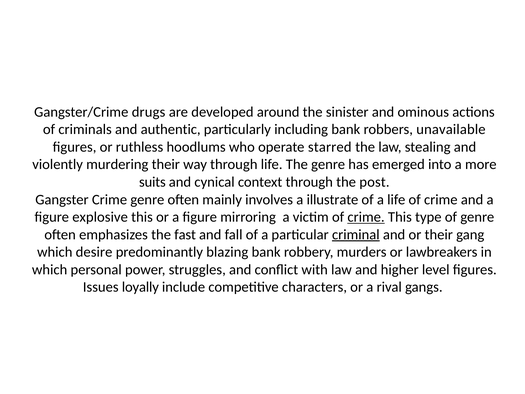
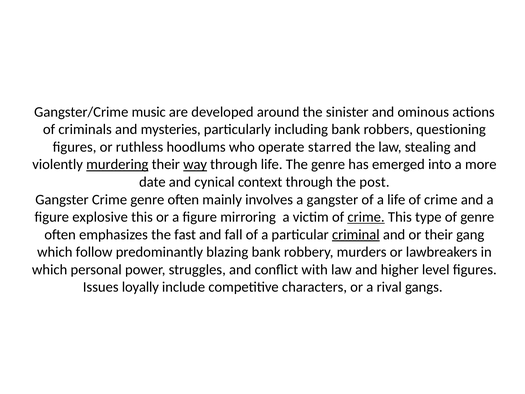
drugs: drugs -> music (149, 112)
authentic: authentic -> mysteries (171, 129)
unavailable: unavailable -> questioning (451, 129)
murdering underline: none -> present (117, 164)
way underline: none -> present (195, 164)
suits: suits -> date (152, 182)
a illustrate: illustrate -> gangster (332, 199)
desire: desire -> follow (94, 252)
